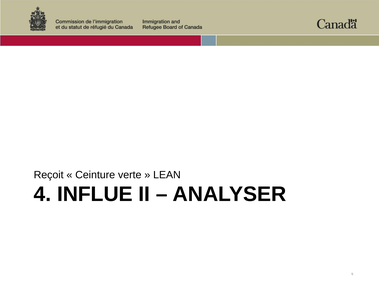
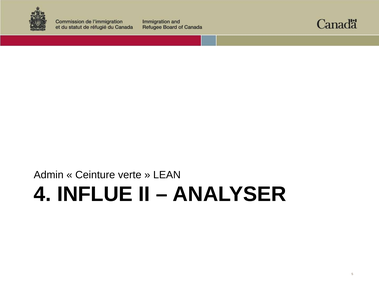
Reçoit: Reçoit -> Admin (49, 175)
